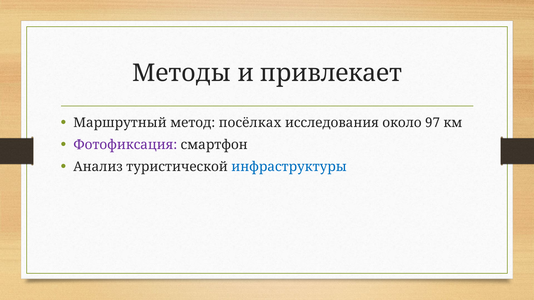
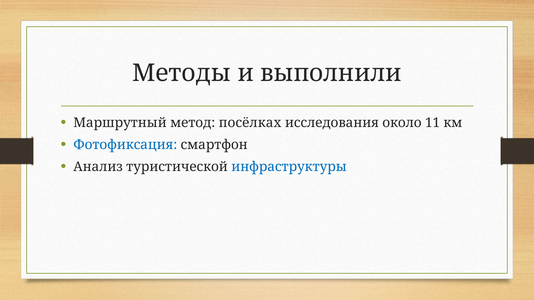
привлекает: привлекает -> выполнили (331, 73)
97: 97 -> 11 (433, 123)
Фотофиксация colour: purple -> blue (125, 145)
